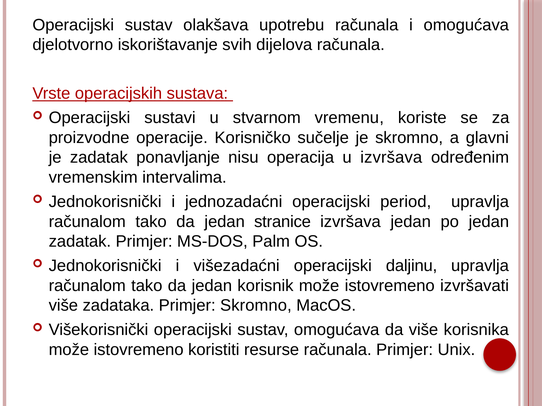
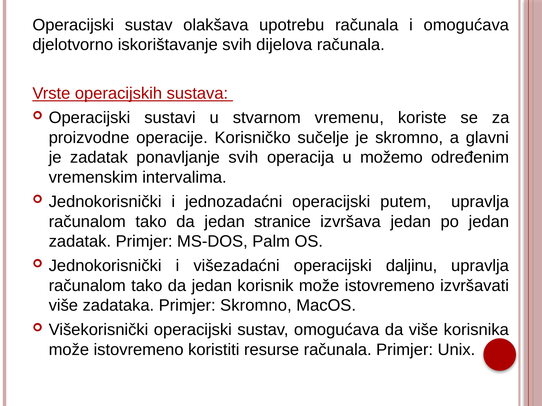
ponavljanje nisu: nisu -> svih (243, 158)
u izvršava: izvršava -> možemo (391, 158)
period: period -> putem (406, 202)
